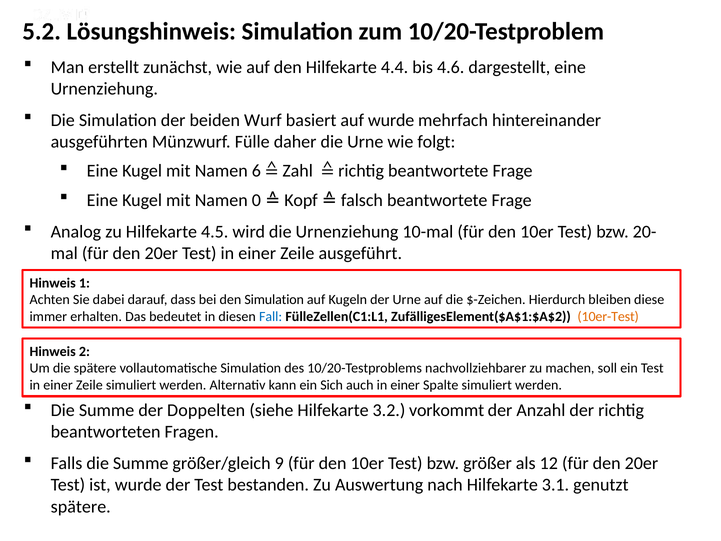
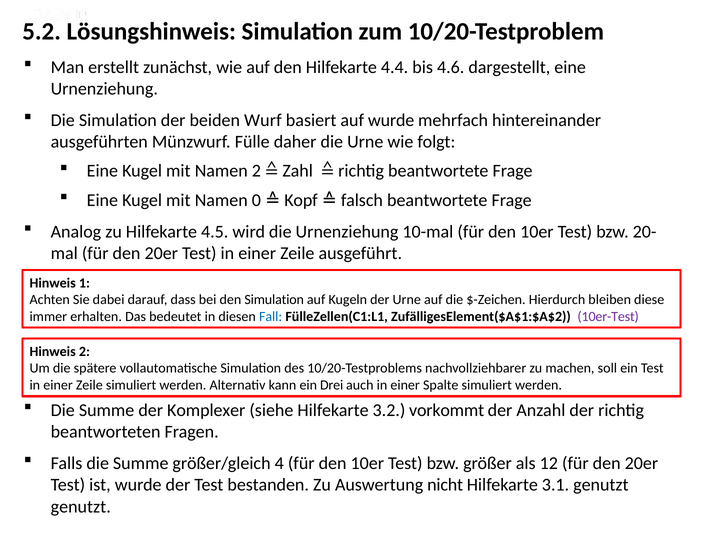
Namen 6: 6 -> 2 (256, 171)
10er-Test colour: orange -> purple (608, 316)
Sich: Sich -> Drei (332, 385)
Doppelten: Doppelten -> Komplexer (206, 410)
9: 9 -> 4 (279, 463)
nach: nach -> nicht (445, 485)
spätere: spätere -> genutzt (81, 506)
